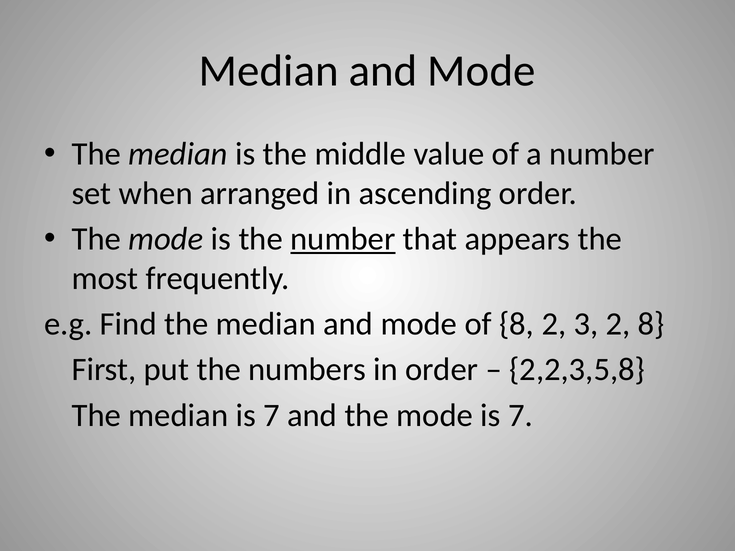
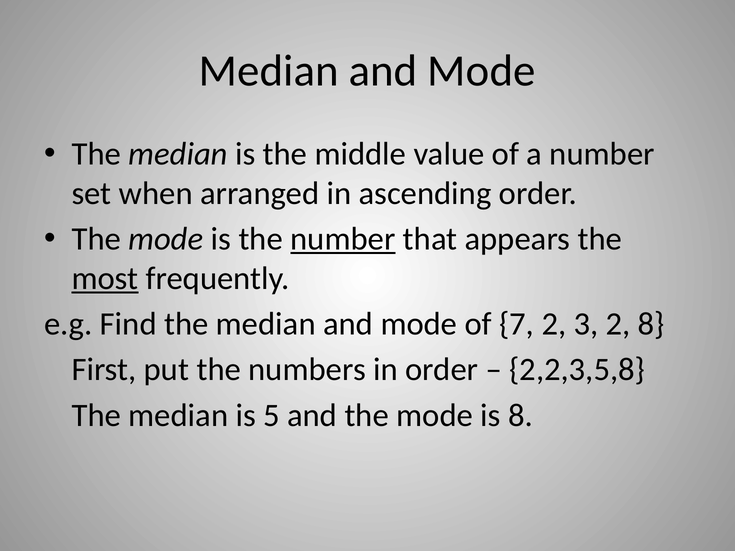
most underline: none -> present (105, 278)
of 8: 8 -> 7 (517, 324)
median is 7: 7 -> 5 (271, 416)
mode is 7: 7 -> 8 (520, 416)
